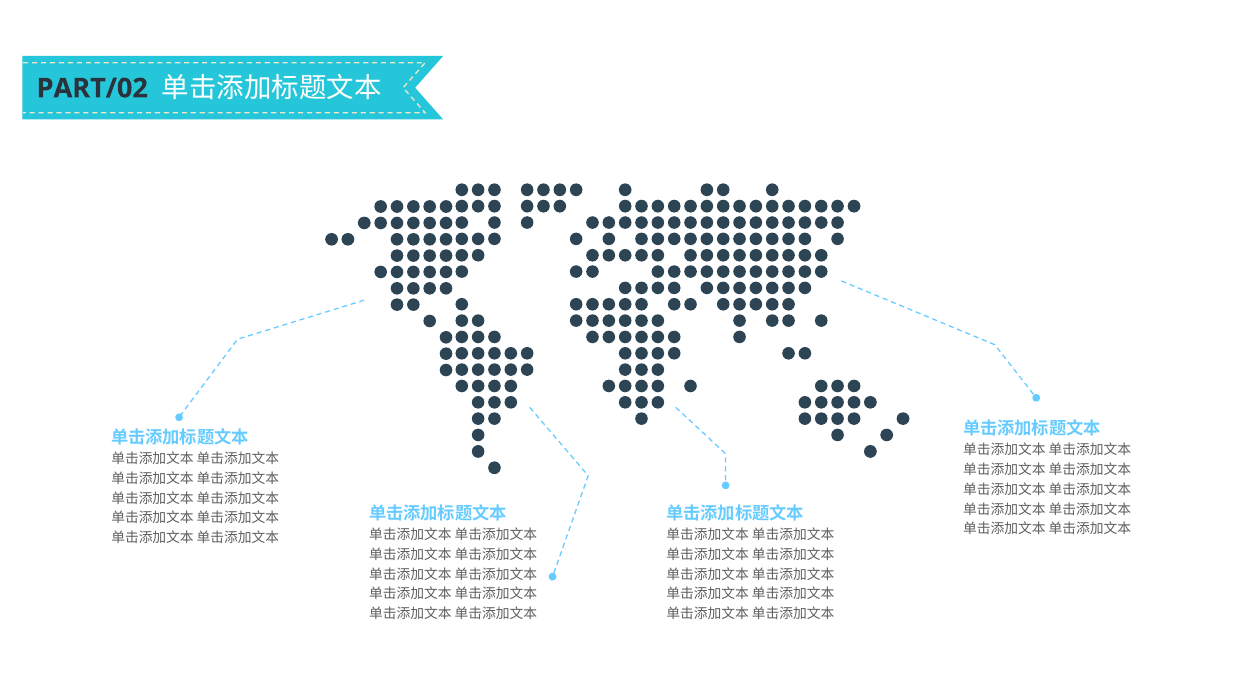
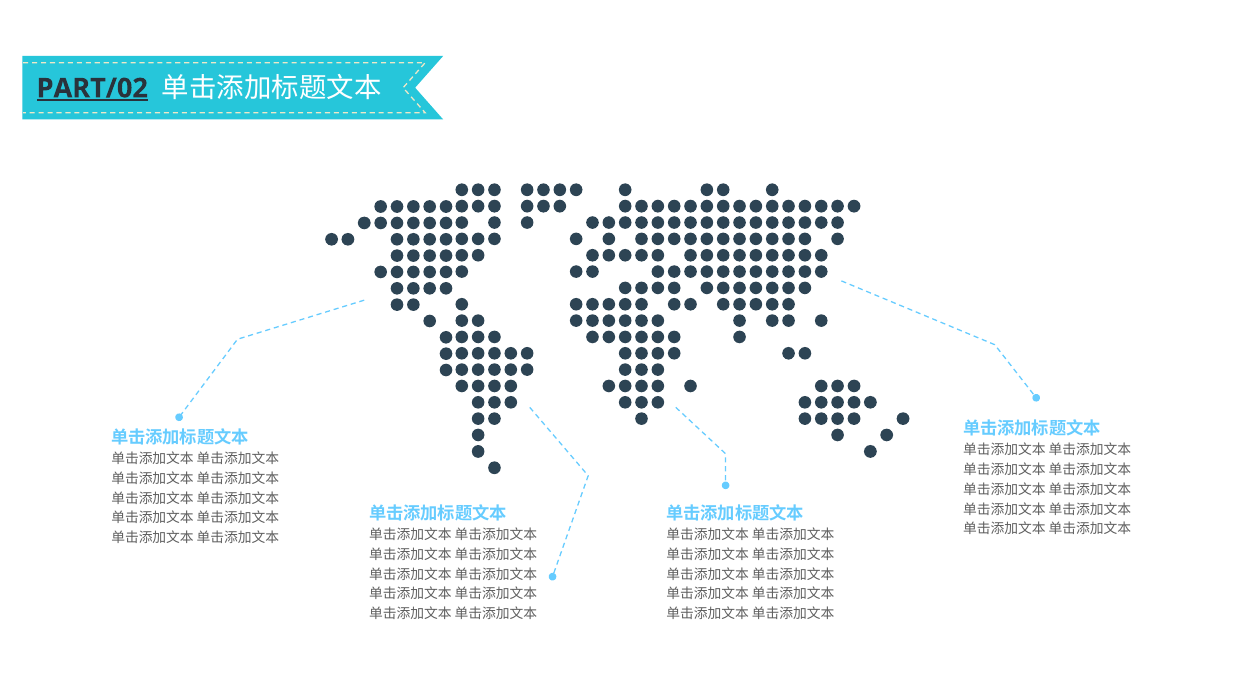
PART/02 underline: none -> present (92, 88)
